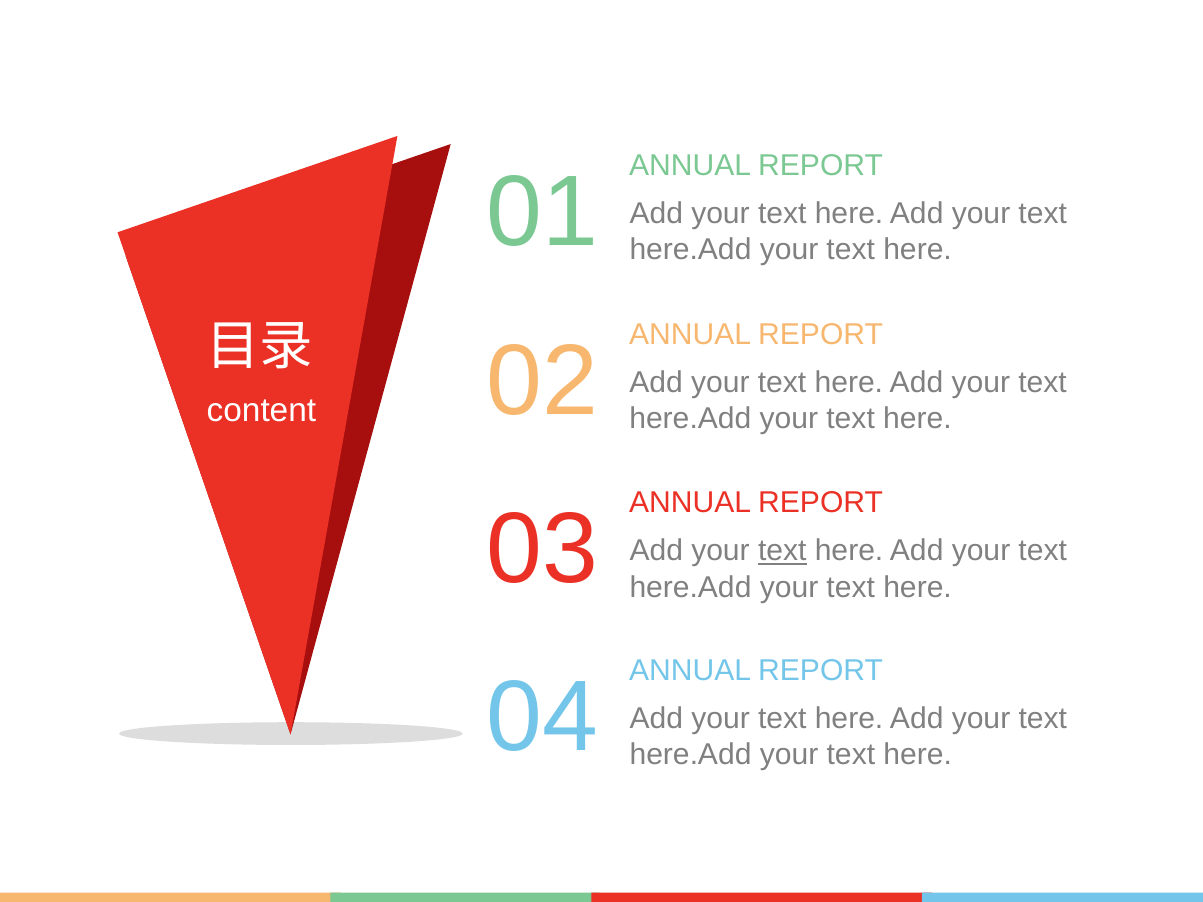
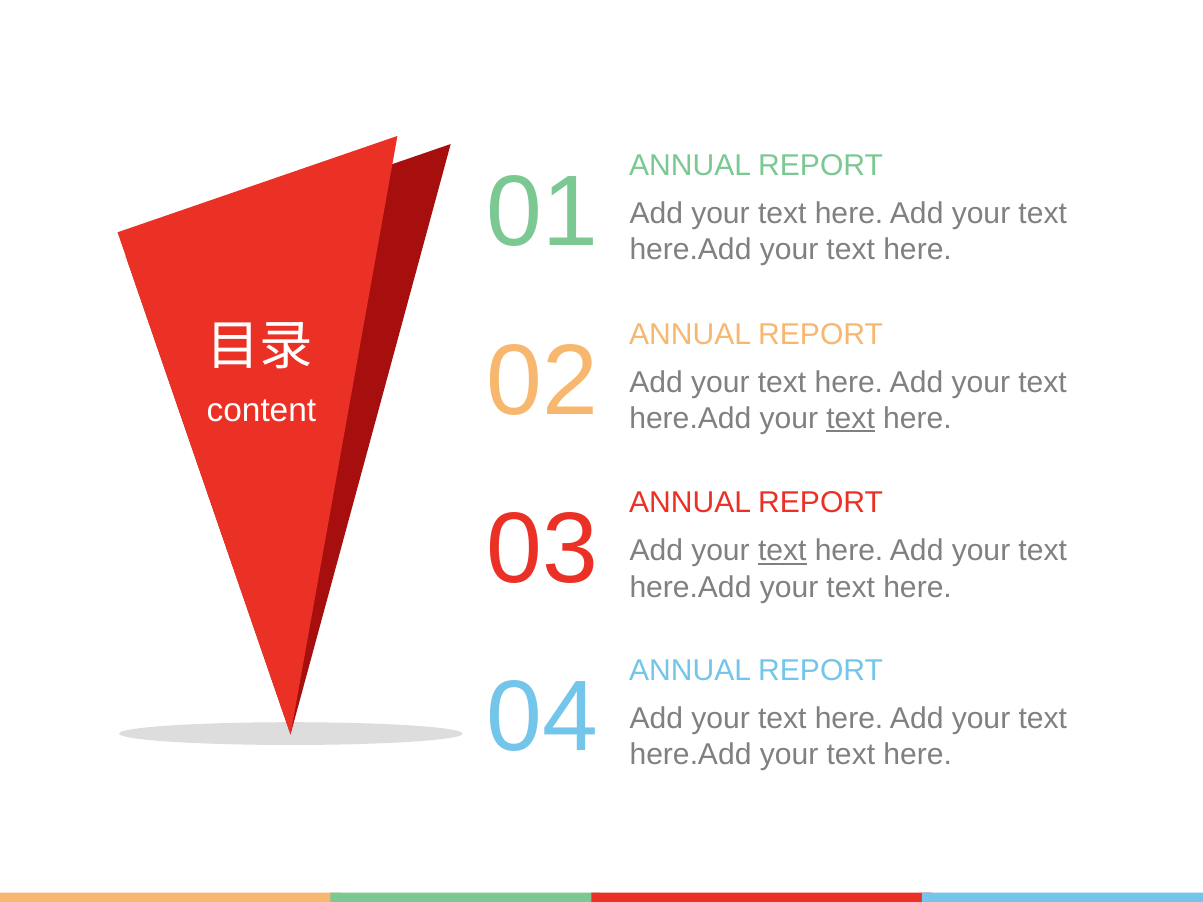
text underline: none -> present (851, 419)
